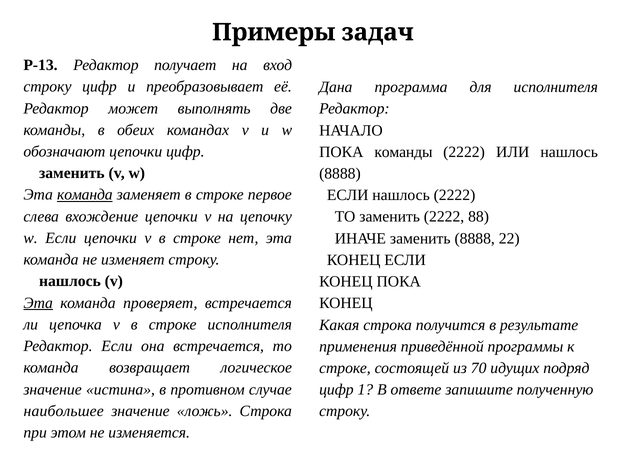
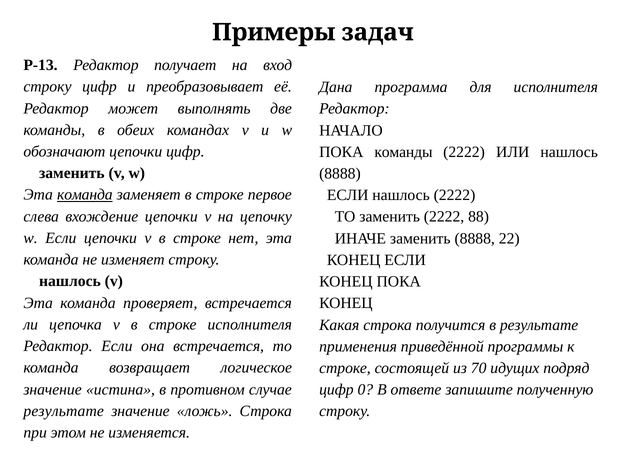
Эта underline: present -> none (38, 303)
1: 1 -> 0 (365, 389)
наибольшее: наибольшее -> результате (64, 411)
